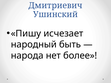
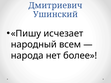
быть: быть -> всем (70, 45)
